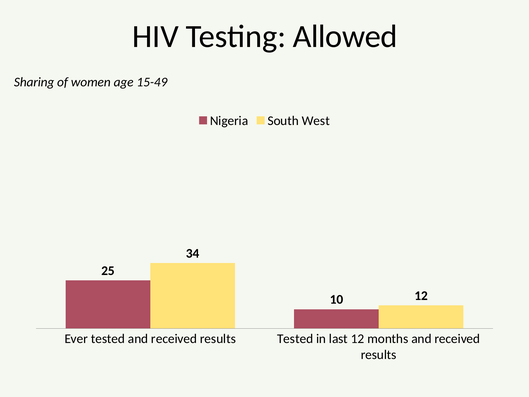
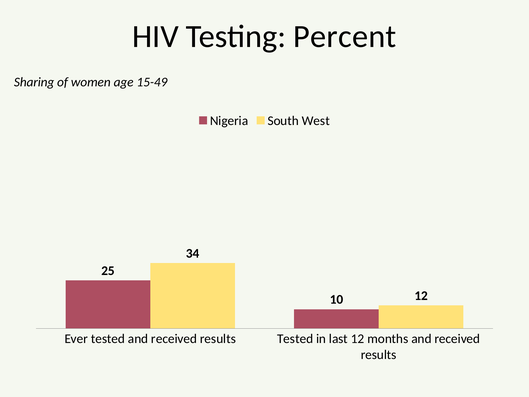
Allowed: Allowed -> Percent (345, 36)
